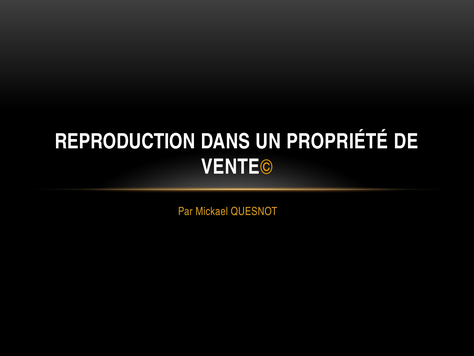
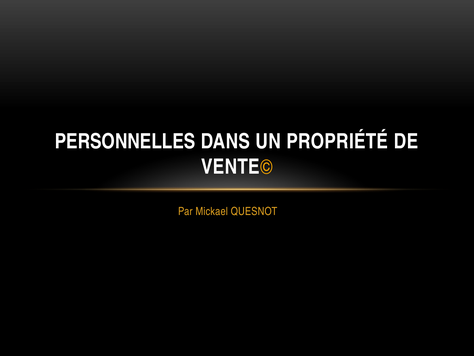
REPRODUCTION: REPRODUCTION -> PERSONNELLES (125, 141)
